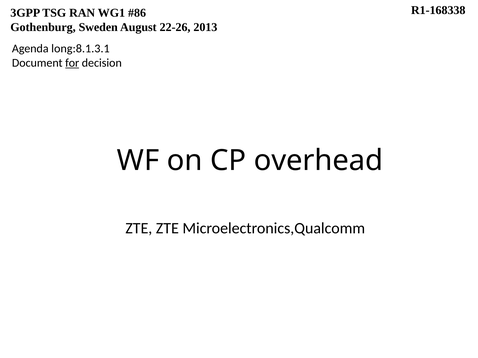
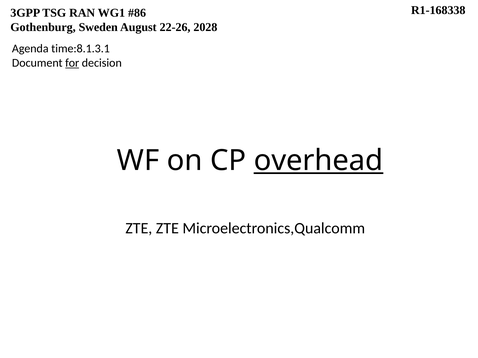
2013: 2013 -> 2028 (205, 27)
long:8.1.3.1: long:8.1.3.1 -> time:8.1.3.1 (81, 49)
overhead underline: none -> present (319, 161)
